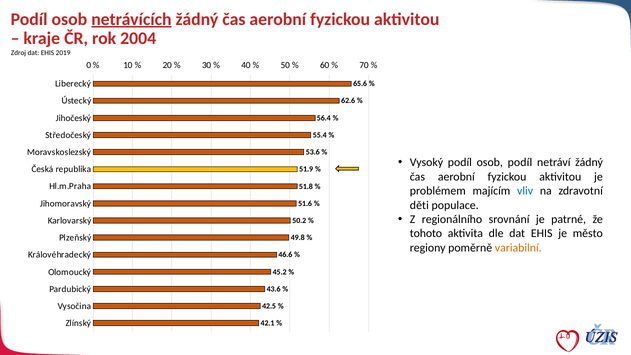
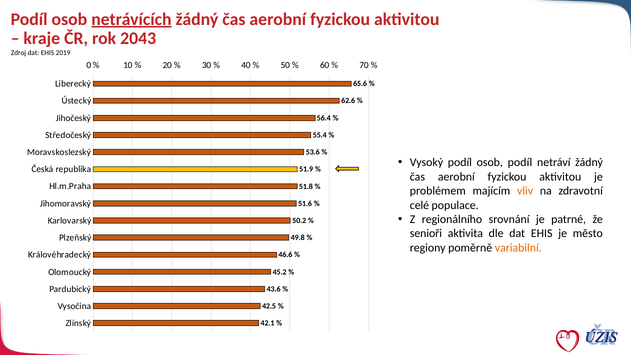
2004: 2004 -> 2043 (138, 38)
vliv colour: blue -> orange (525, 191)
děti: děti -> celé (419, 205)
tohoto: tohoto -> senioři (426, 234)
